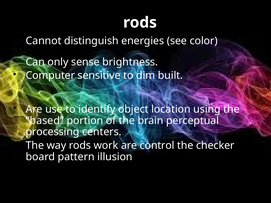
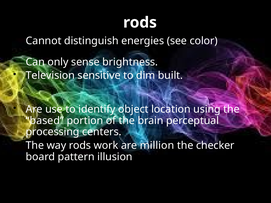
Computer: Computer -> Television (50, 76)
control: control -> million (157, 146)
